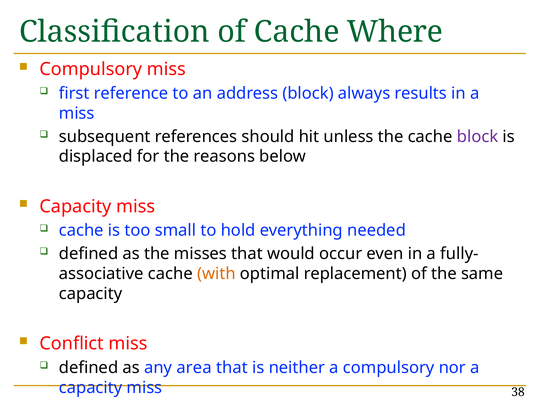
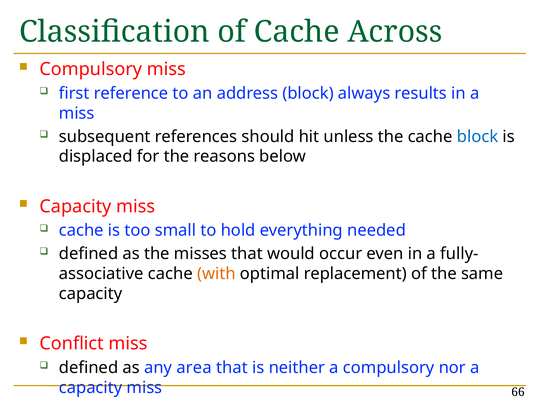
Where: Where -> Across (395, 32)
block colour: purple -> blue (478, 137)
38: 38 -> 66 (518, 392)
